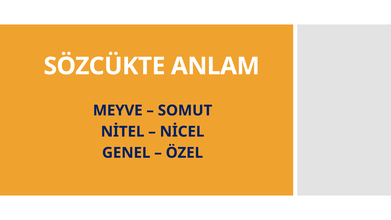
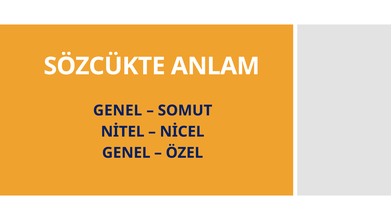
MEYVE: MEYVE -> GENEL (118, 110)
